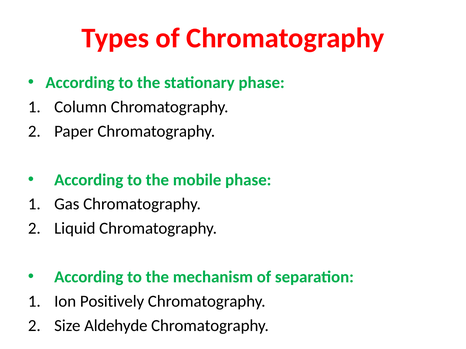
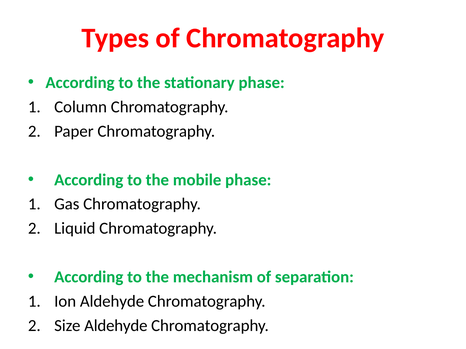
Ion Positively: Positively -> Aldehyde (112, 302)
